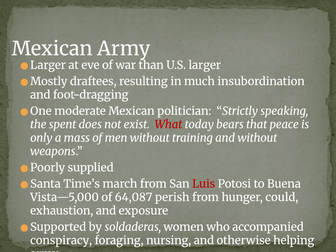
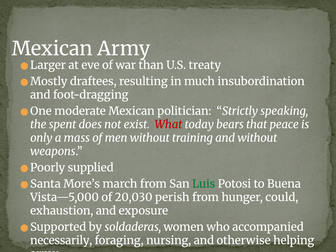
U.S larger: larger -> treaty (205, 65)
Time’s: Time’s -> More’s (82, 184)
Luis colour: red -> green (204, 184)
64,087: 64,087 -> 20,030 (134, 197)
conspiracy: conspiracy -> necessarily (61, 240)
